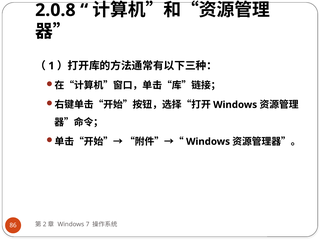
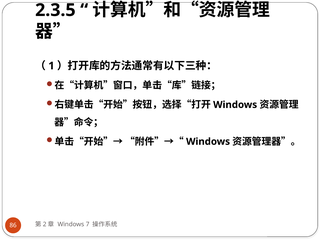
2.0.8: 2.0.8 -> 2.3.5 (55, 10)
